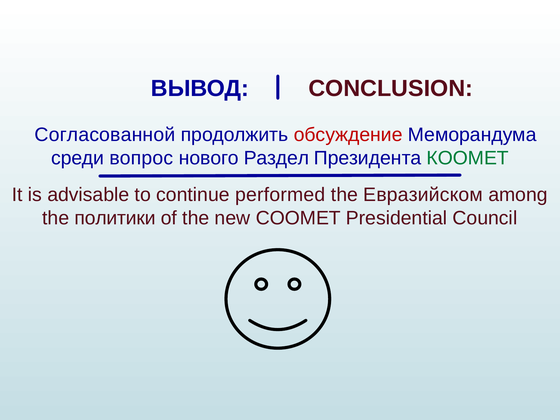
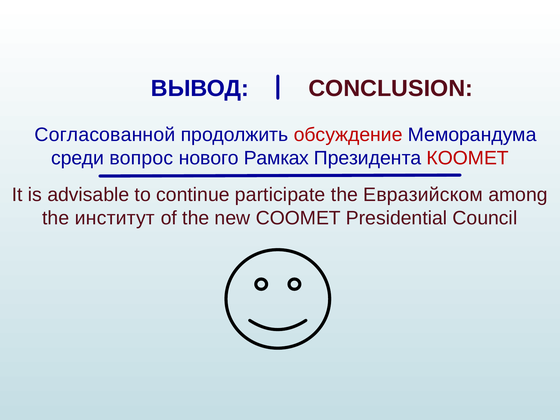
Раздел: Раздел -> Рамках (276, 158)
КООМЕТ colour: green -> red (468, 158)
performed: performed -> participate (280, 195)
политики: политики -> институт (115, 218)
